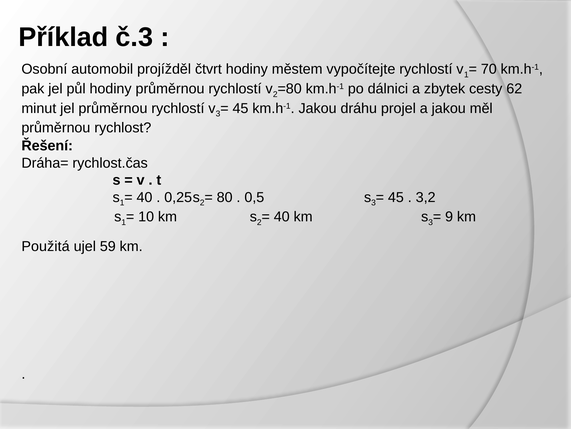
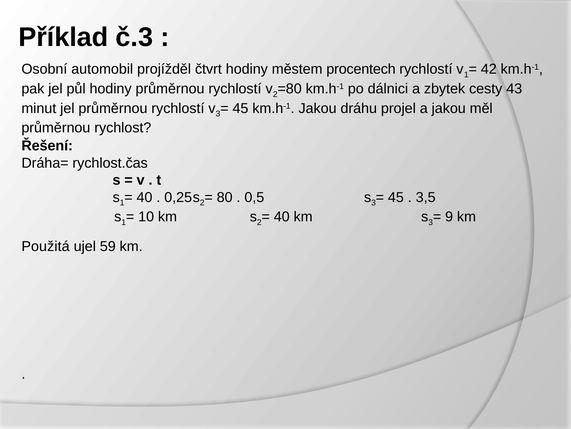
vypočítejte: vypočítejte -> procentech (361, 69)
70: 70 -> 42 (489, 69)
62: 62 -> 43 (514, 89)
3,2: 3,2 -> 3,5 (426, 197)
